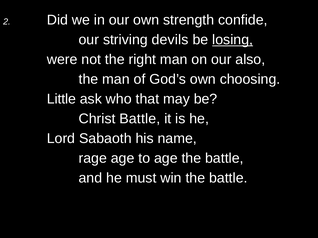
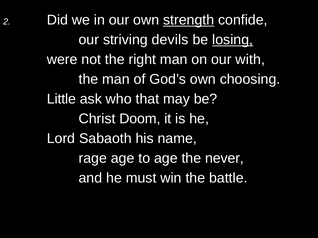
strength underline: none -> present (189, 20)
also: also -> with (250, 60)
Christ Battle: Battle -> Doom (140, 119)
age the battle: battle -> never (224, 159)
